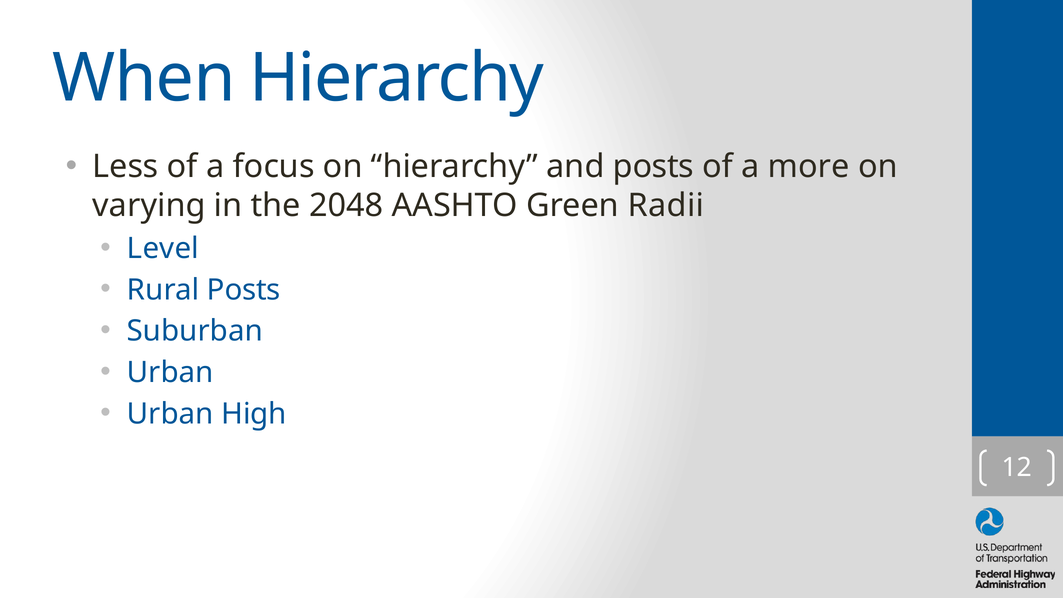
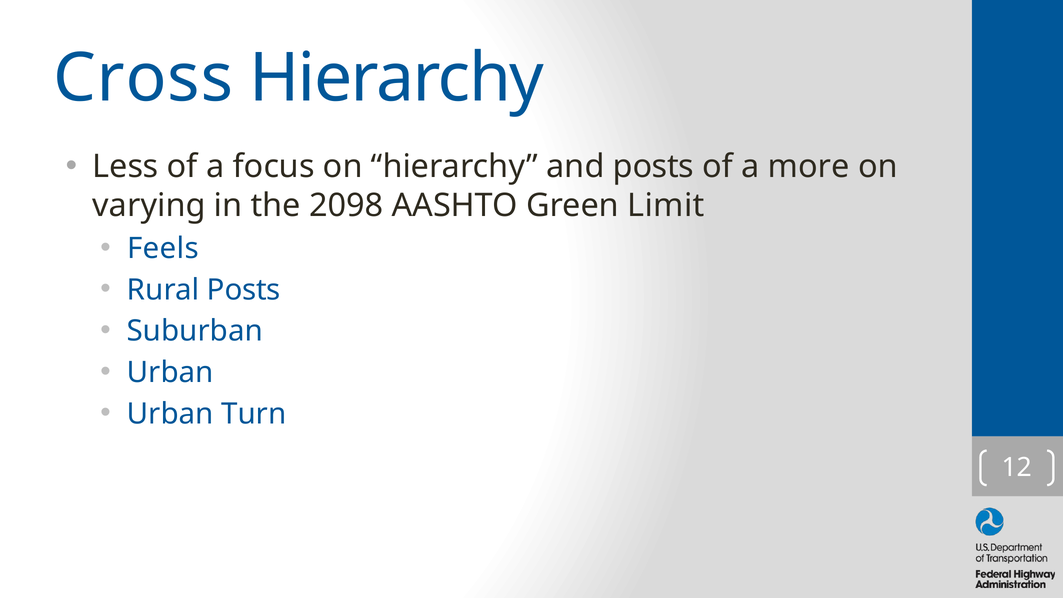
When: When -> Cross (143, 78)
2048: 2048 -> 2098 (346, 206)
Radii: Radii -> Limit (666, 206)
Level: Level -> Feels (163, 248)
High: High -> Turn (254, 414)
